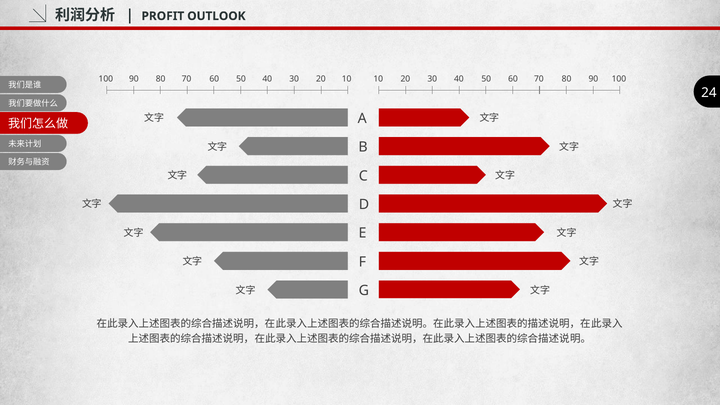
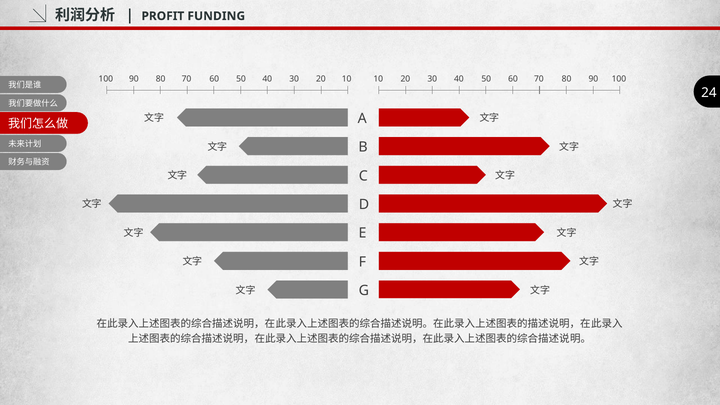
OUTLOOK: OUTLOOK -> FUNDING (216, 16)
